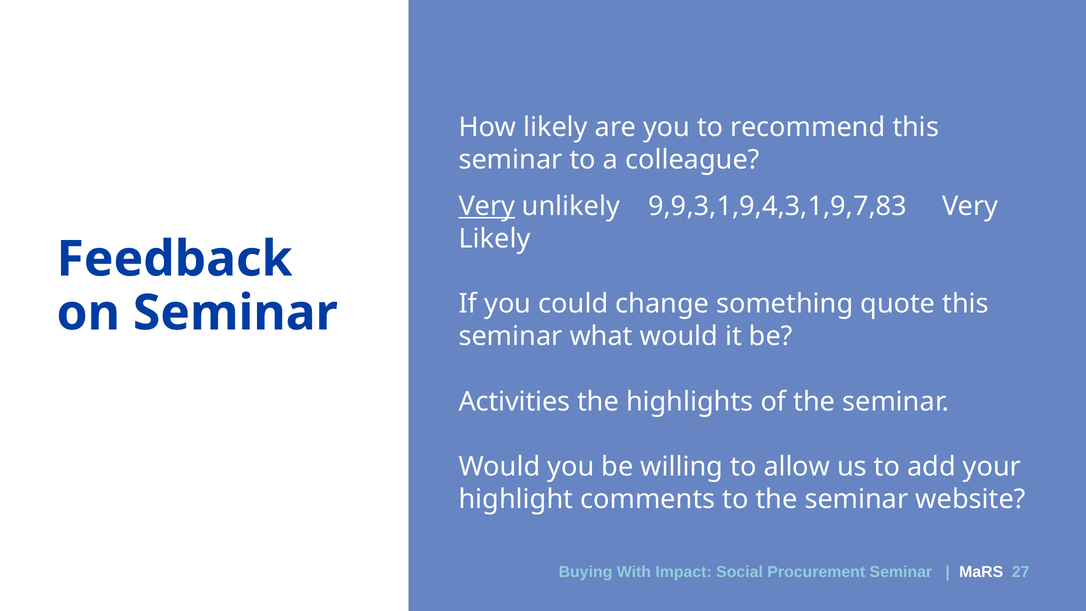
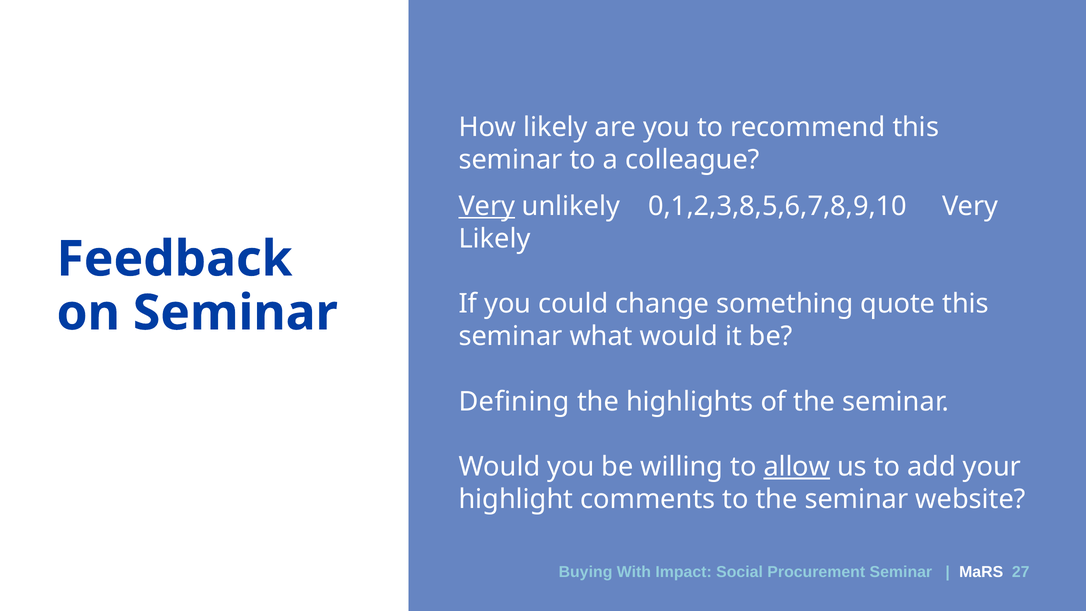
9,9,3,1,9,4,3,1,9,7,83: 9,9,3,1,9,4,3,1,9,7,83 -> 0,1,2,3,8,5,6,7,8,9,10 (778, 206)
Activities: Activities -> Defining (514, 402)
allow underline: none -> present (797, 467)
